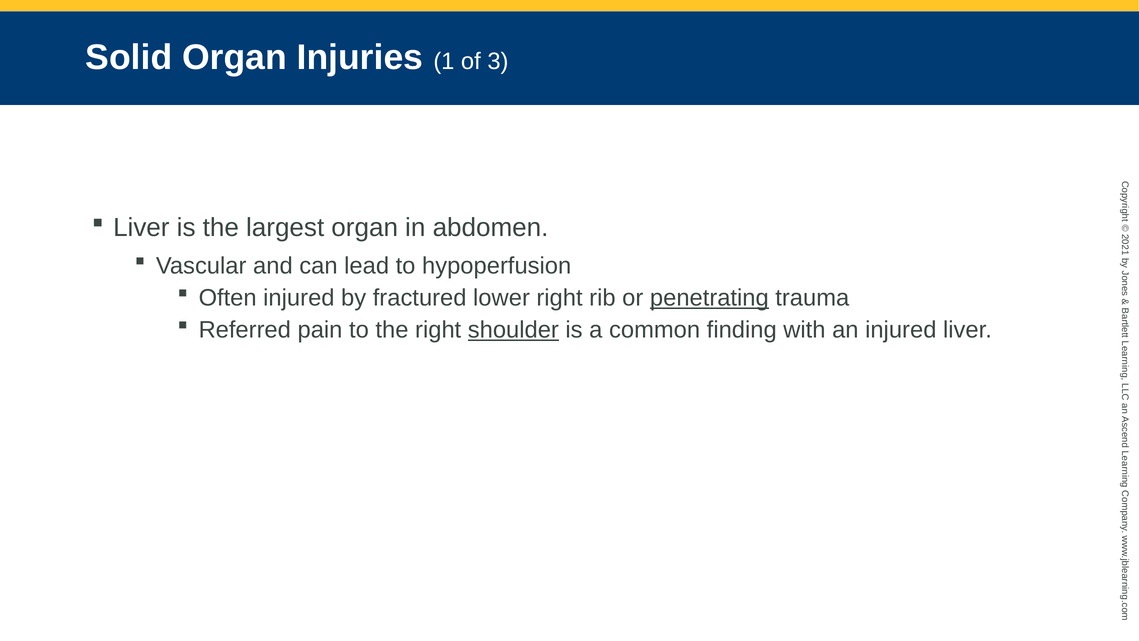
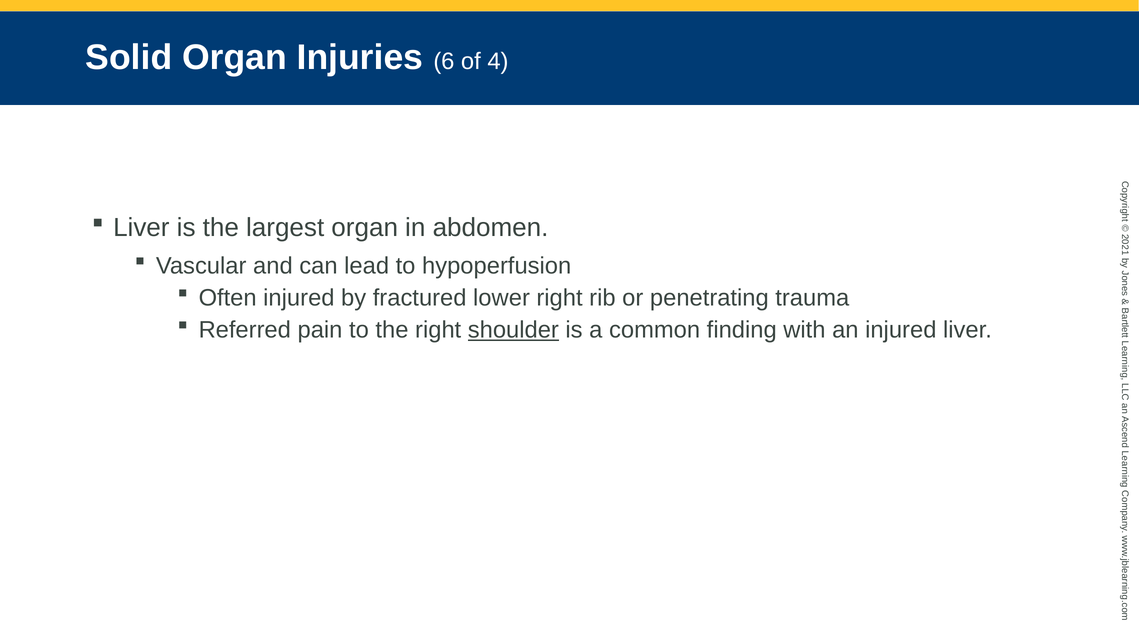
Injuries 1: 1 -> 6 (444, 61)
3: 3 -> 4 (498, 61)
penetrating underline: present -> none (709, 298)
